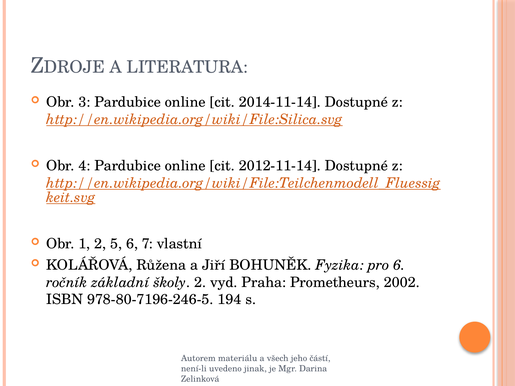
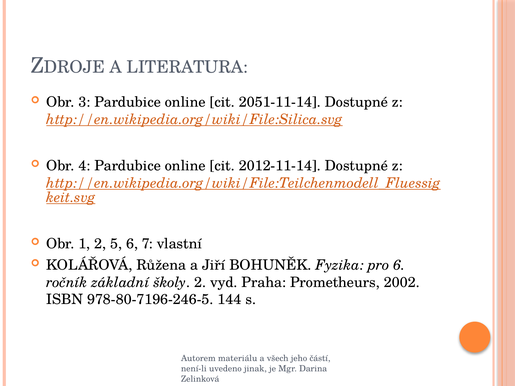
2014-11-14: 2014-11-14 -> 2051-11-14 (280, 102)
194: 194 -> 144 (230, 300)
